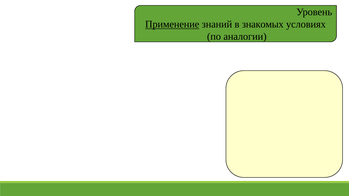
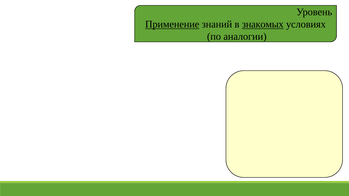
знакомых underline: none -> present (263, 24)
